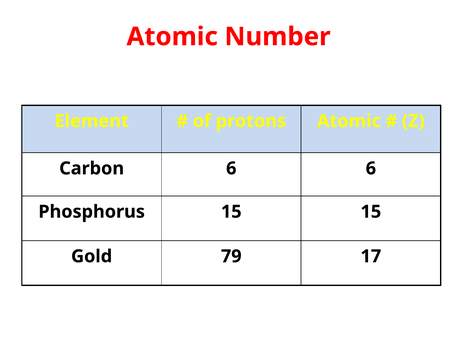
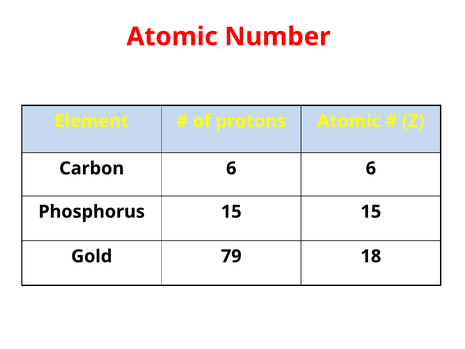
17: 17 -> 18 (371, 256)
